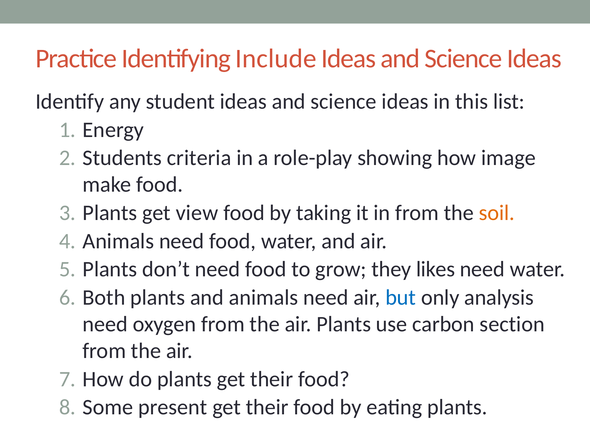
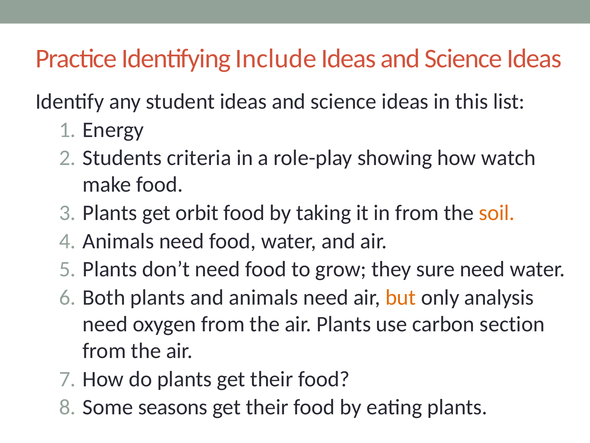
image: image -> watch (508, 158)
view: view -> orbit (197, 213)
likes: likes -> sure (436, 269)
but colour: blue -> orange (401, 297)
present: present -> seasons (173, 407)
